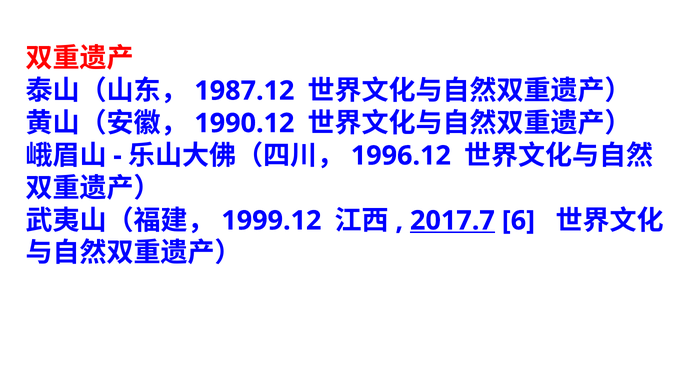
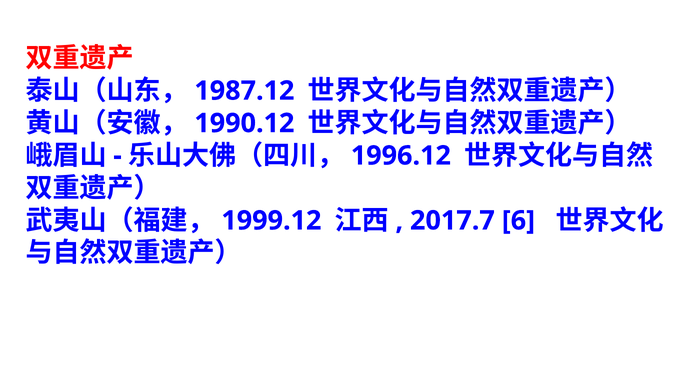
2017.7 underline: present -> none (452, 221)
